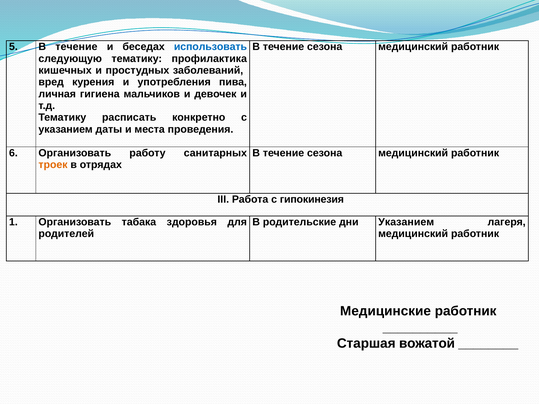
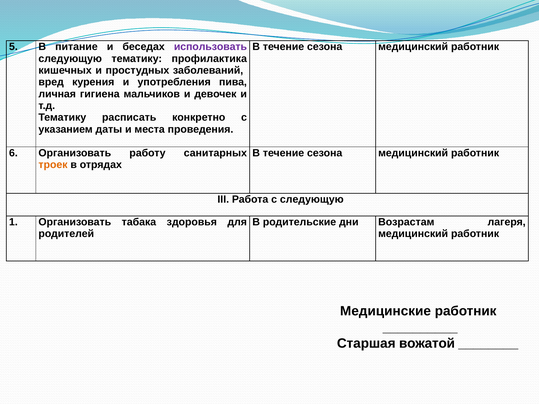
5 В течение: течение -> питание (76, 47)
использовать colour: blue -> purple (210, 47)
с гипокинезия: гипокинезия -> следующую (312, 200)
дни Указанием: Указанием -> Возрастам (406, 222)
